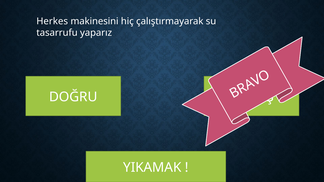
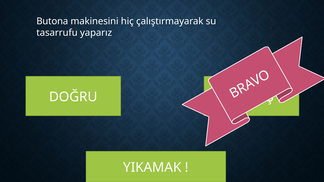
Herkes: Herkes -> Butona (52, 21)
